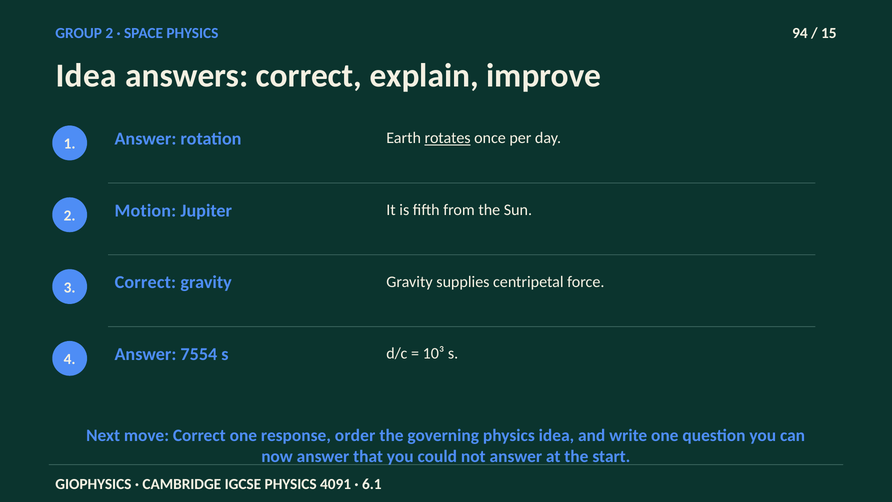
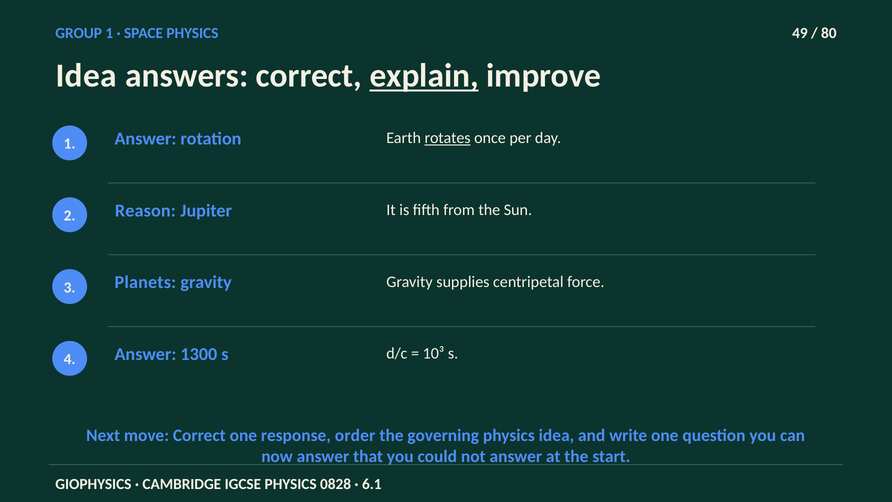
GROUP 2: 2 -> 1 (109, 33)
94: 94 -> 49 (800, 33)
15: 15 -> 80 (829, 33)
explain underline: none -> present (424, 76)
Motion: Motion -> Reason (145, 211)
3 Correct: Correct -> Planets (145, 282)
7554: 7554 -> 1300 (199, 354)
4091: 4091 -> 0828 (336, 484)
